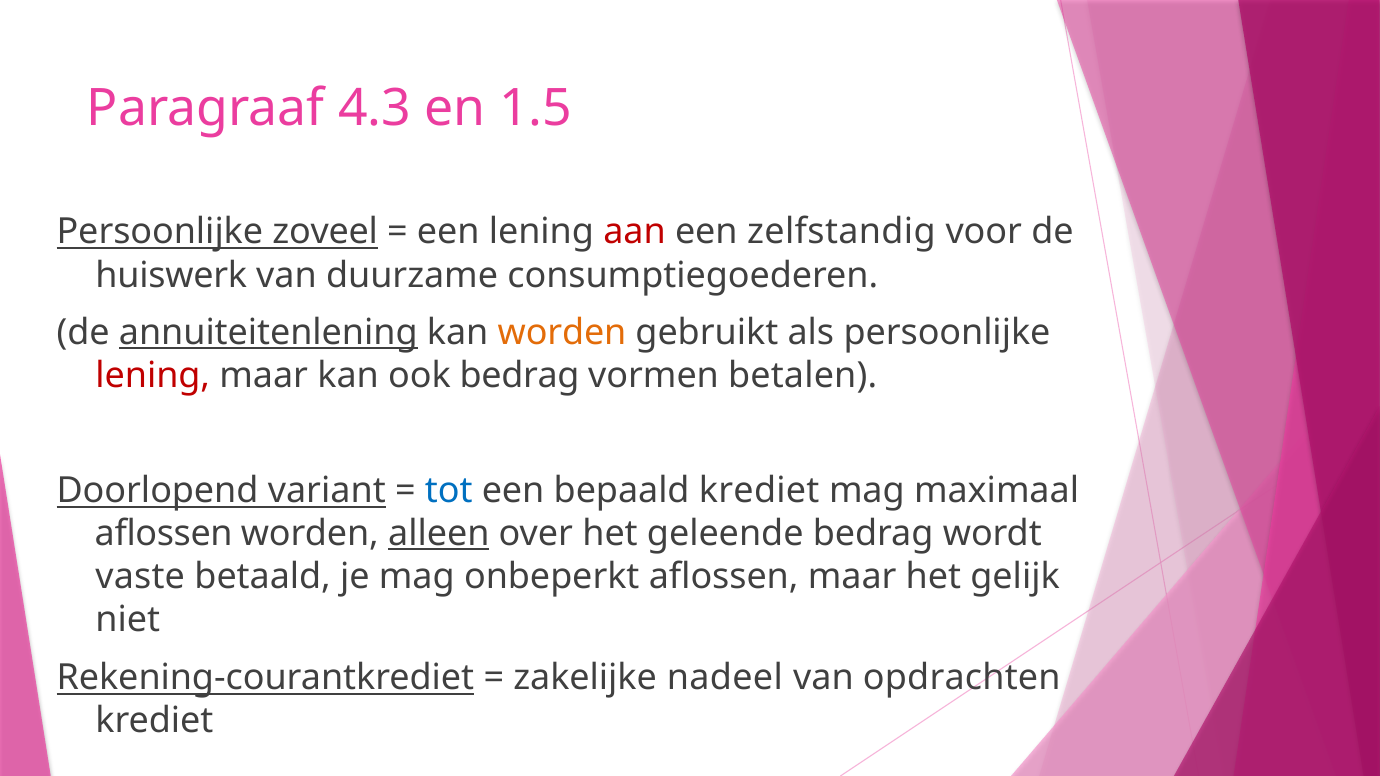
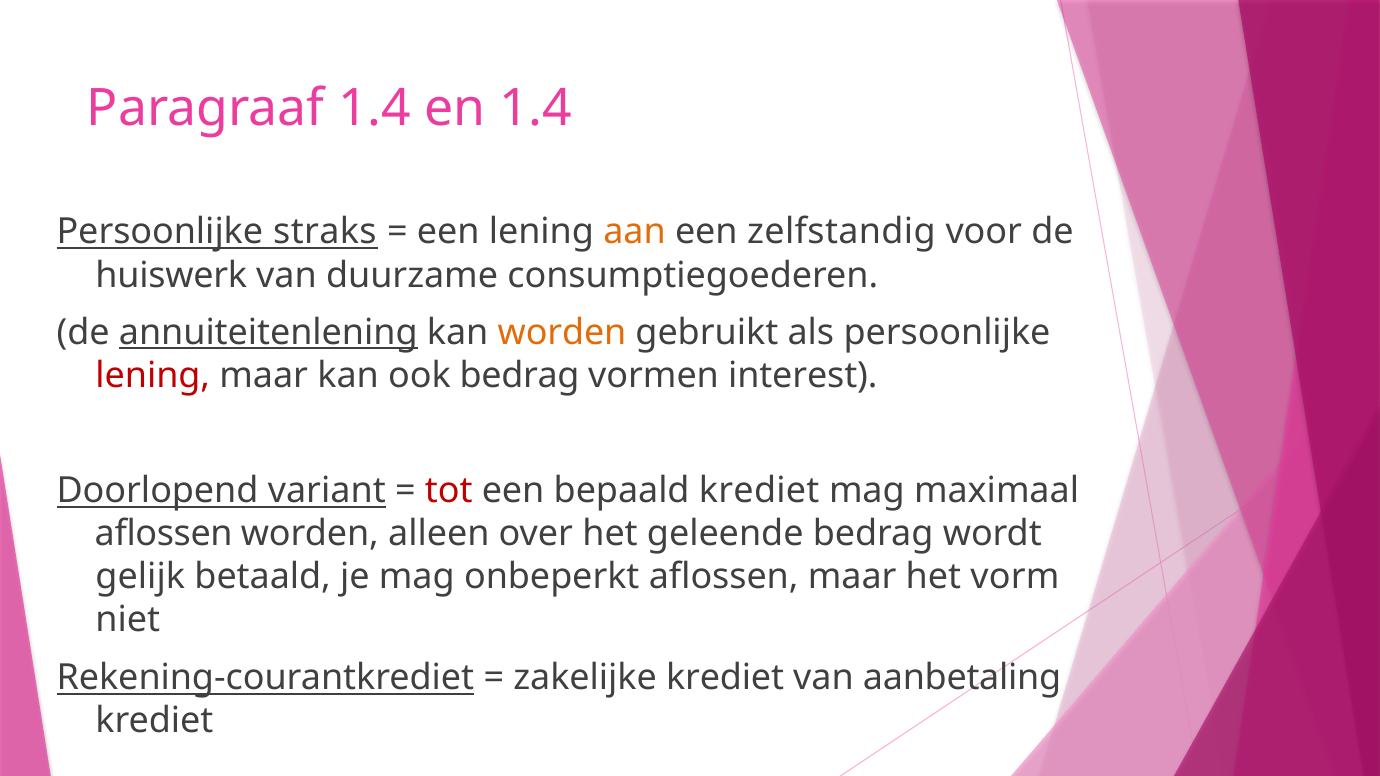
Paragraaf 4.3: 4.3 -> 1.4 (375, 109)
en 1.5: 1.5 -> 1.4 (536, 109)
zoveel: zoveel -> straks (325, 232)
aan colour: red -> orange (635, 232)
betalen: betalen -> interest (803, 376)
tot colour: blue -> red (449, 491)
alleen underline: present -> none (439, 534)
vaste: vaste -> gelijk (140, 577)
gelijk: gelijk -> vorm (1015, 577)
zakelijke nadeel: nadeel -> krediet (725, 678)
opdrachten: opdrachten -> aanbetaling (962, 678)
